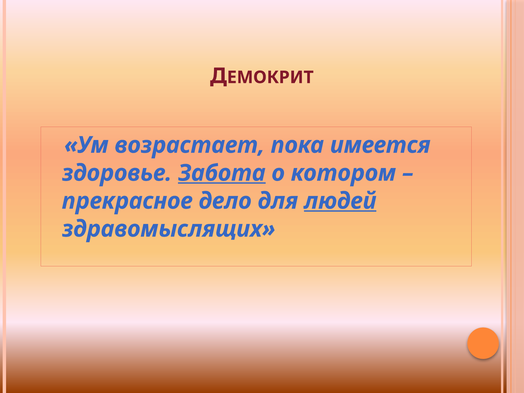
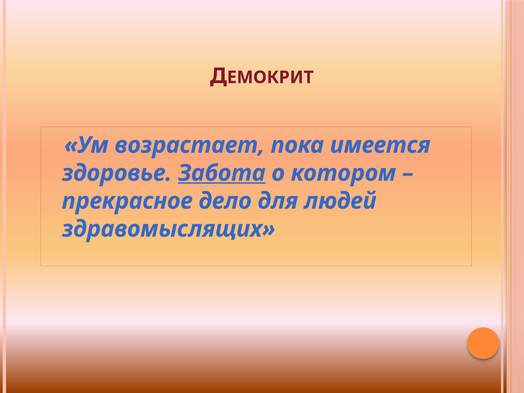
людей underline: present -> none (340, 201)
